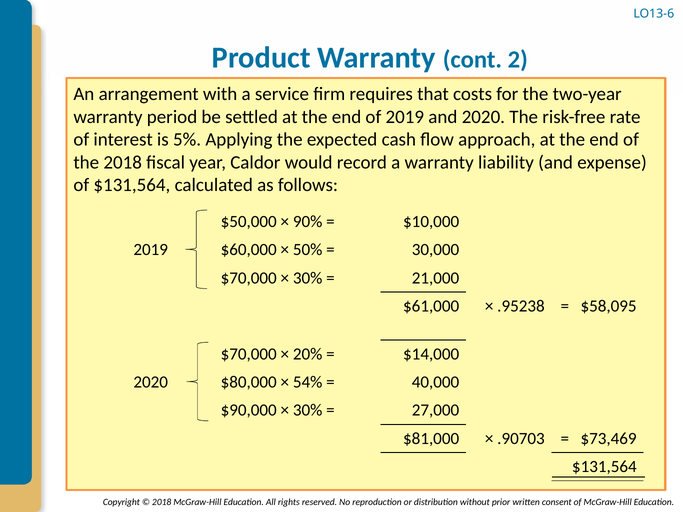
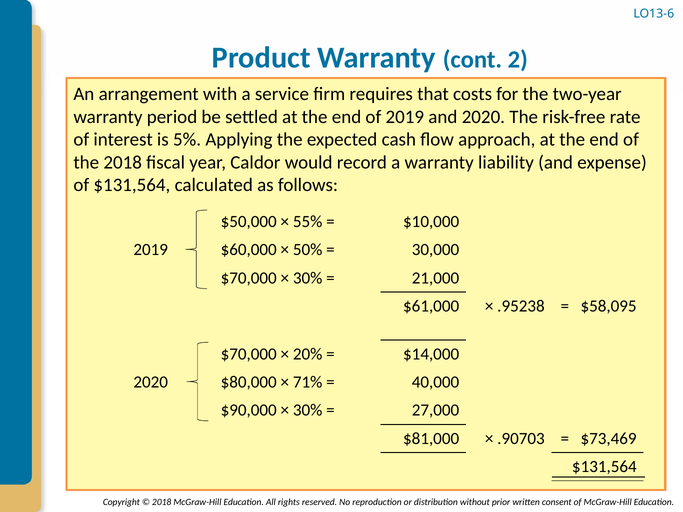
90%: 90% -> 55% (308, 222)
54%: 54% -> 71% (308, 382)
